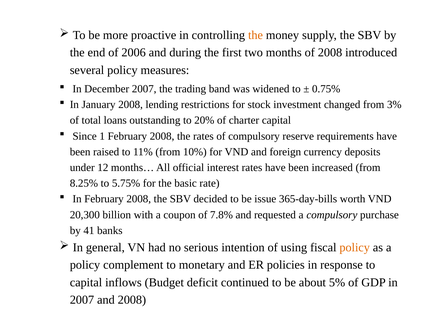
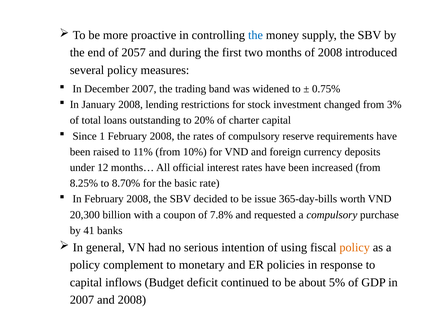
the colour: orange -> blue (256, 35)
2006: 2006 -> 2057 (134, 53)
5.75%: 5.75% -> 8.70% (126, 183)
